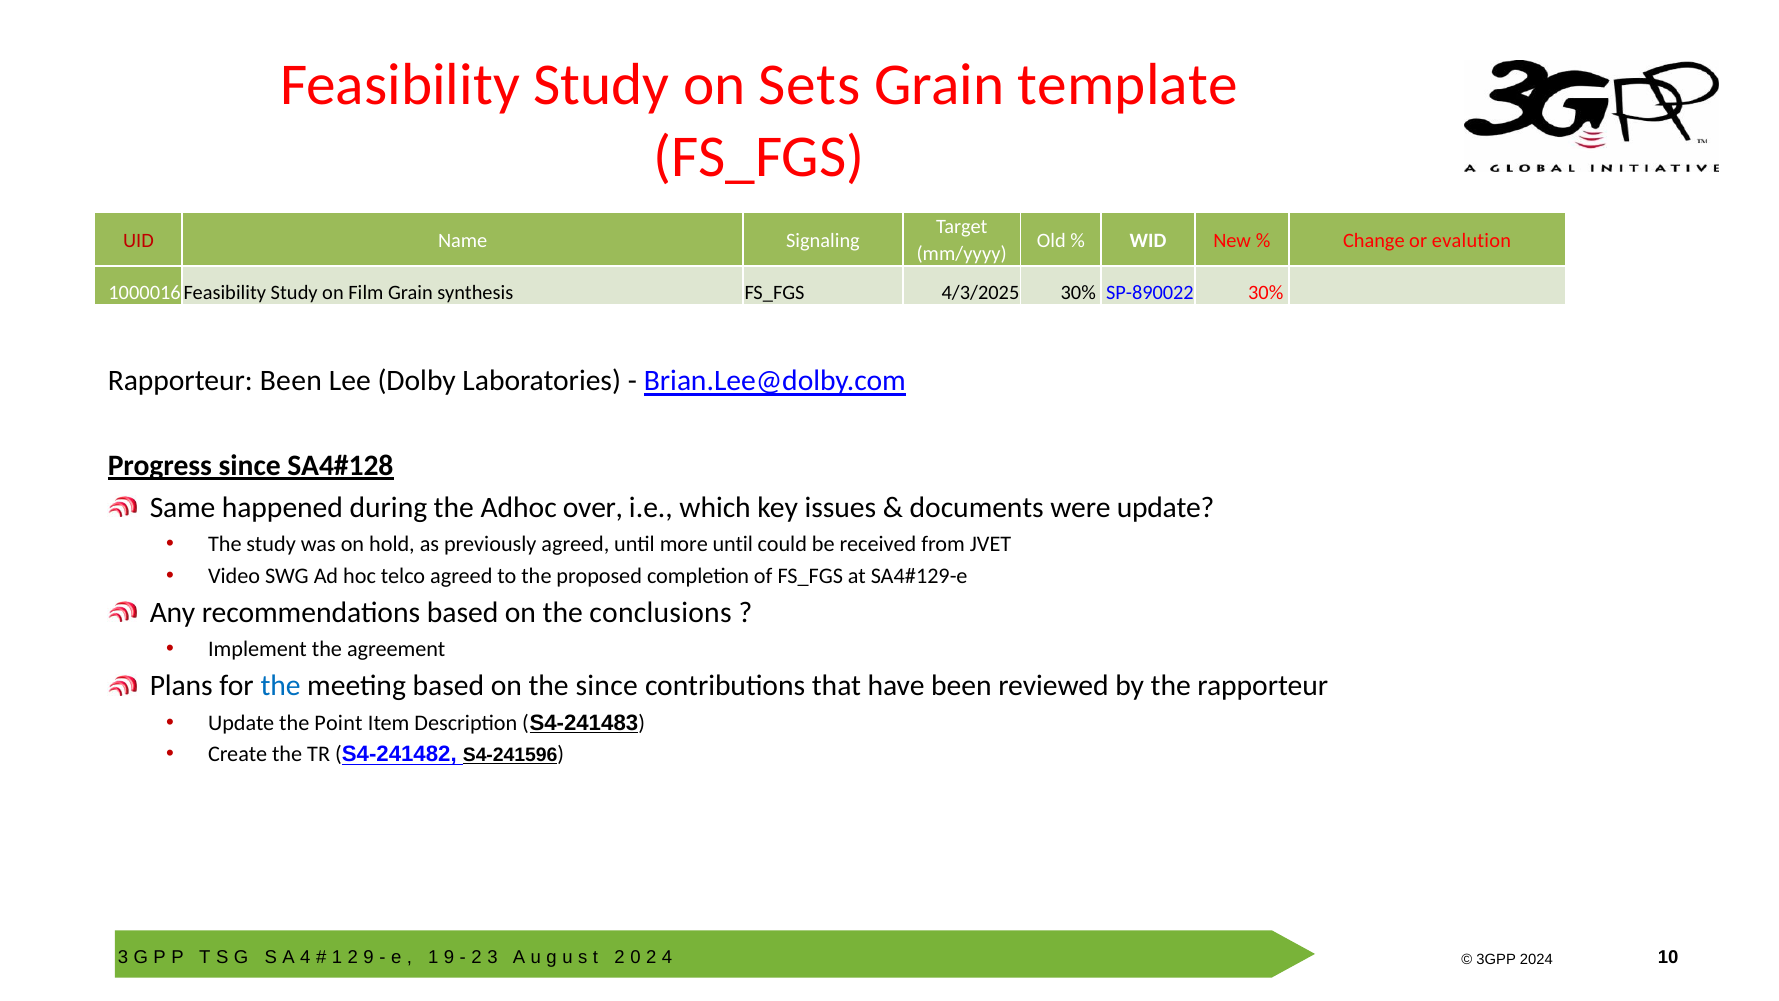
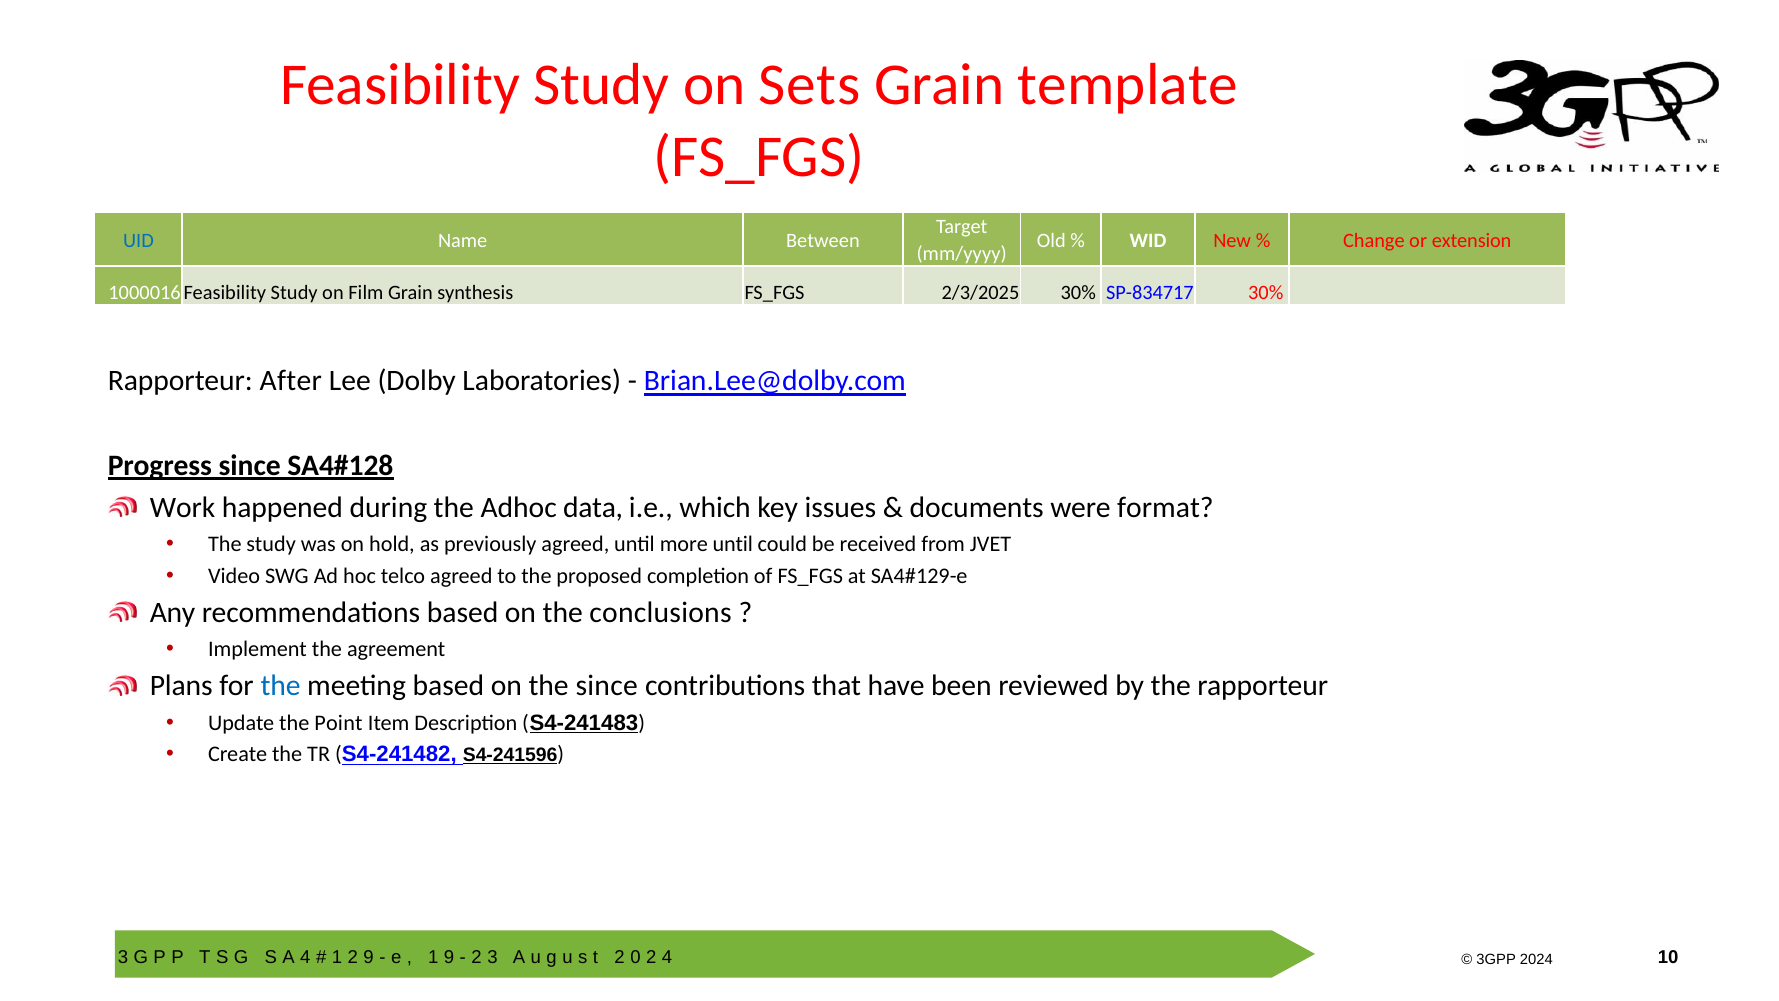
UID colour: red -> blue (138, 240)
Signaling: Signaling -> Between (823, 240)
evalution: evalution -> extension (1472, 240)
4/3/2025: 4/3/2025 -> 2/3/2025 (980, 292)
SP-890022: SP-890022 -> SP-834717 (1150, 292)
Rapporteur Been: Been -> After (291, 381)
Same: Same -> Work (183, 507)
over: over -> data (593, 507)
were update: update -> format (1165, 507)
